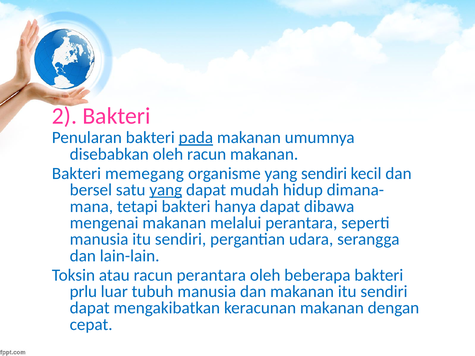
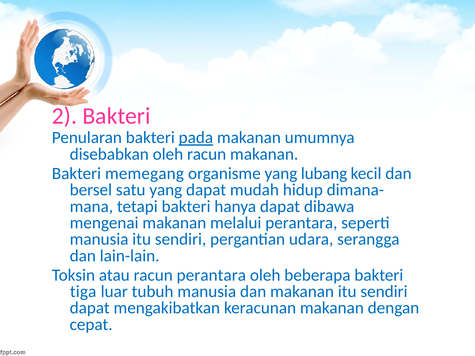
yang sendiri: sendiri -> lubang (324, 174)
yang underline: present -> none (166, 190)
prlu: prlu -> tiga (83, 292)
